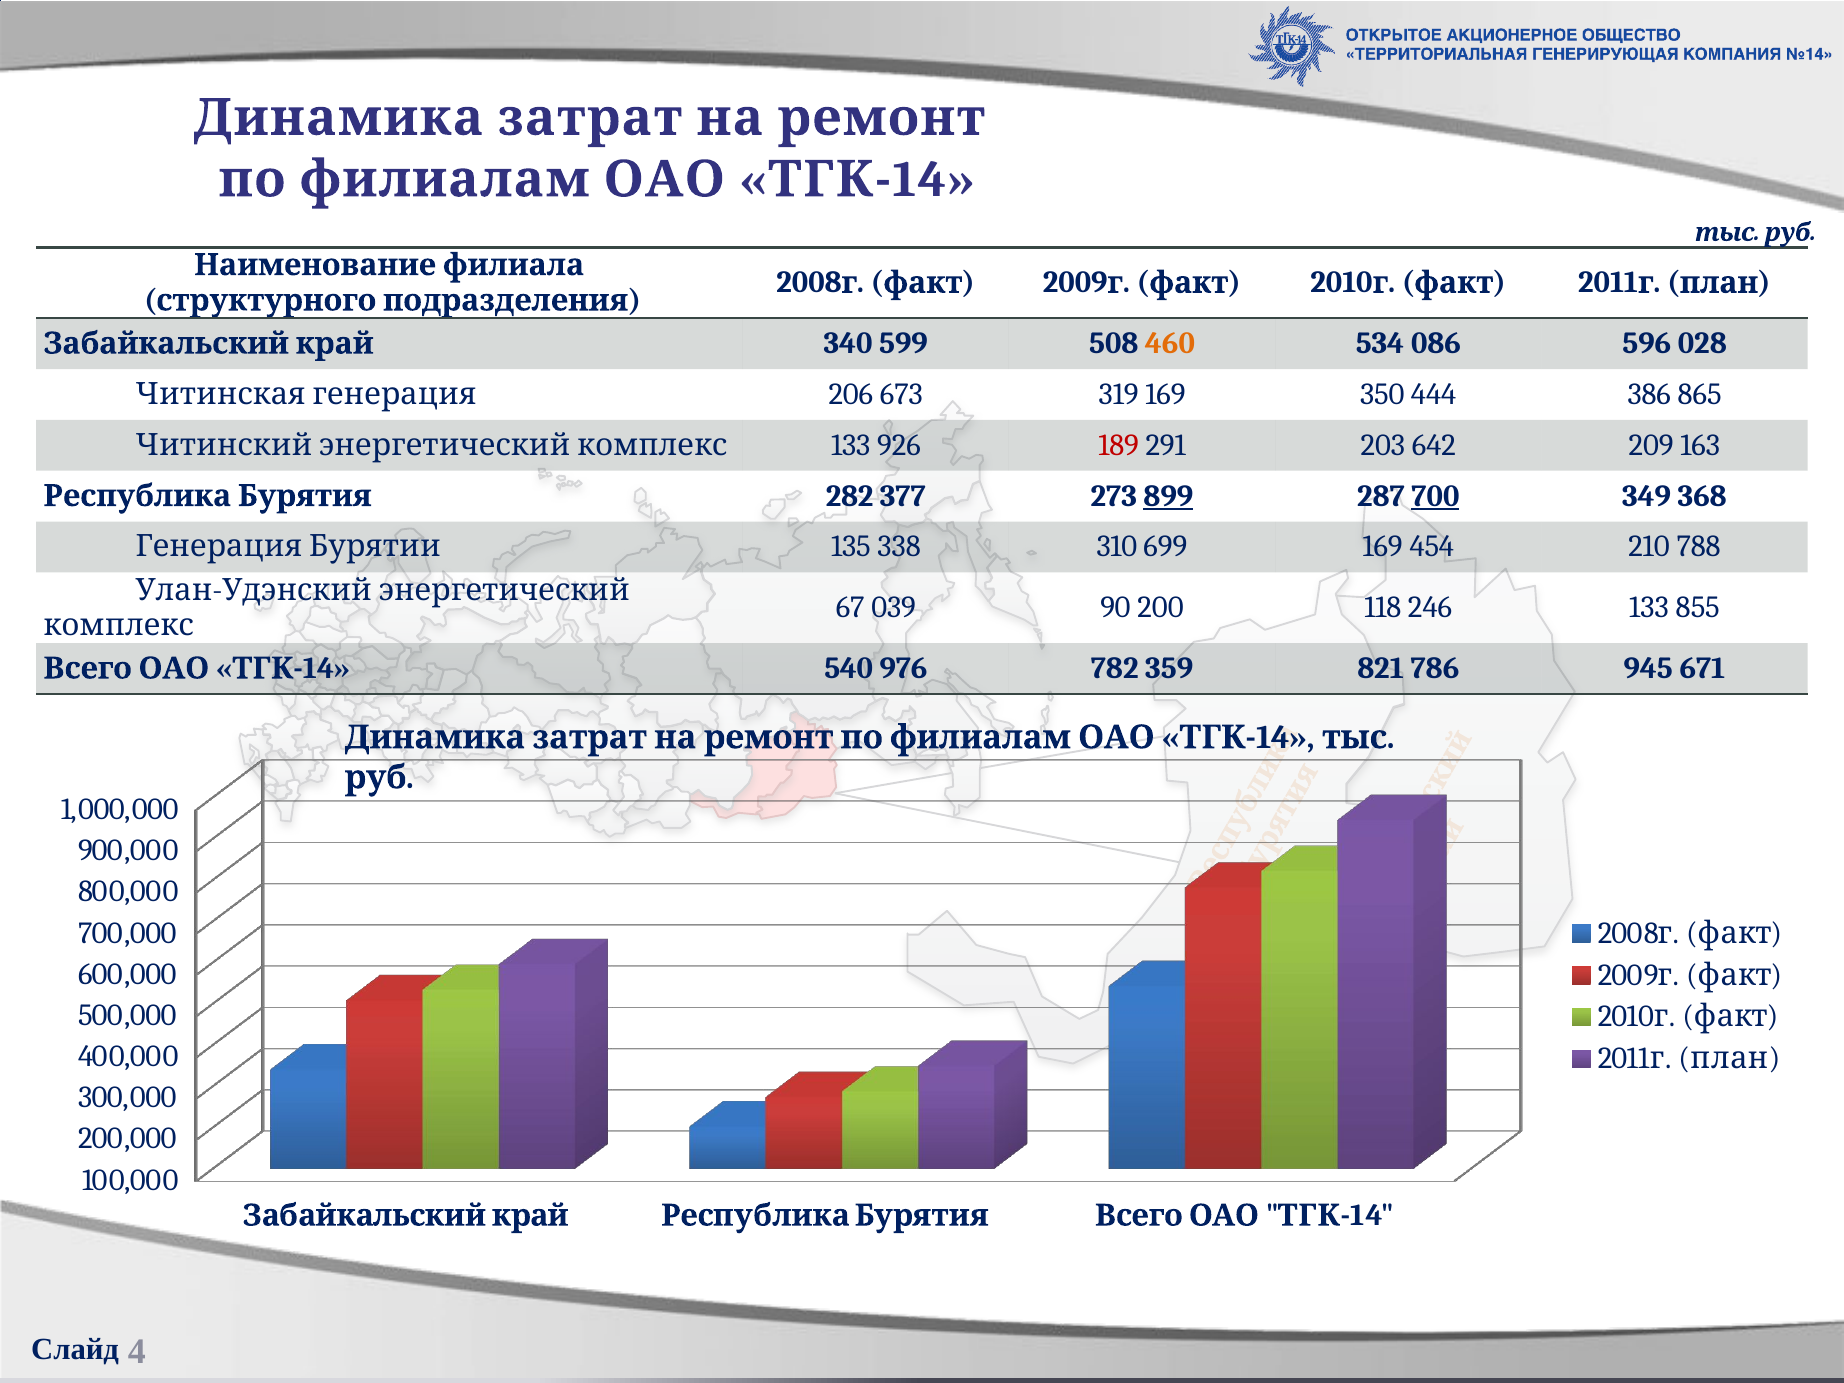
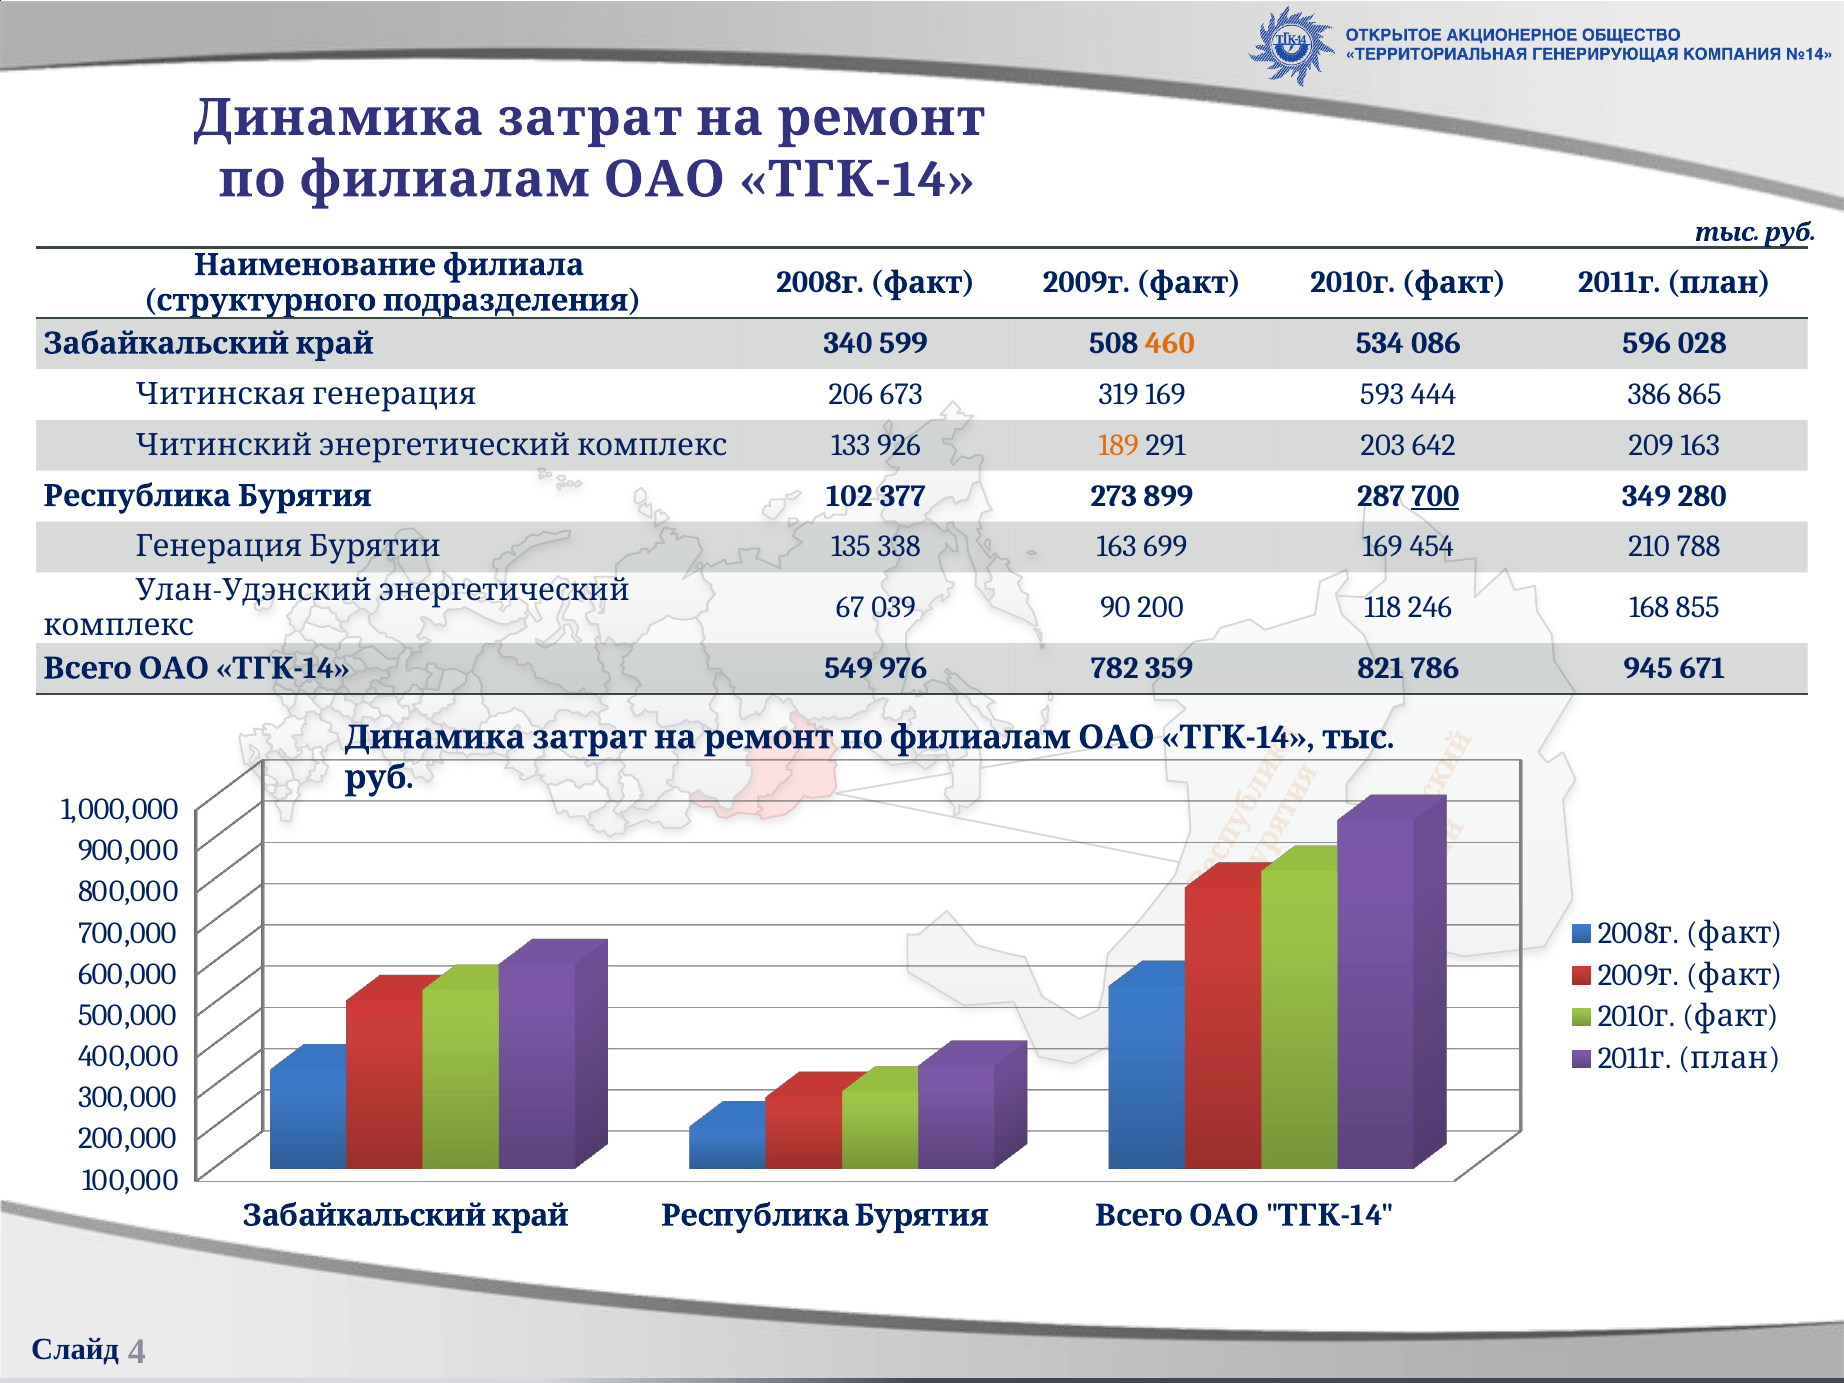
350: 350 -> 593 (1382, 394)
189 colour: red -> orange (1119, 445)
282: 282 -> 102 (849, 496)
899 underline: present -> none (1168, 496)
368: 368 -> 280 (1702, 496)
338 310: 310 -> 163 (1117, 547)
246 133: 133 -> 168 (1649, 608)
540: 540 -> 549 (849, 668)
